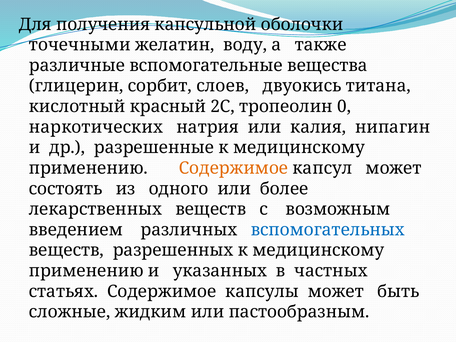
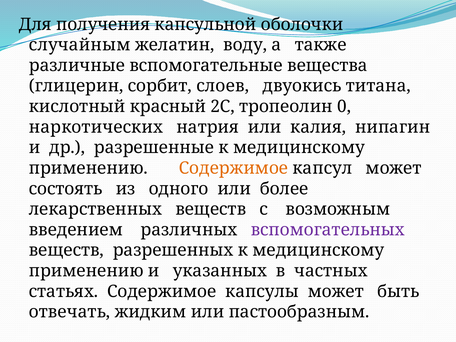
точечными: точечными -> случайным (80, 45)
вспомогательных colour: blue -> purple (328, 230)
сложные: сложные -> отвечать (70, 312)
